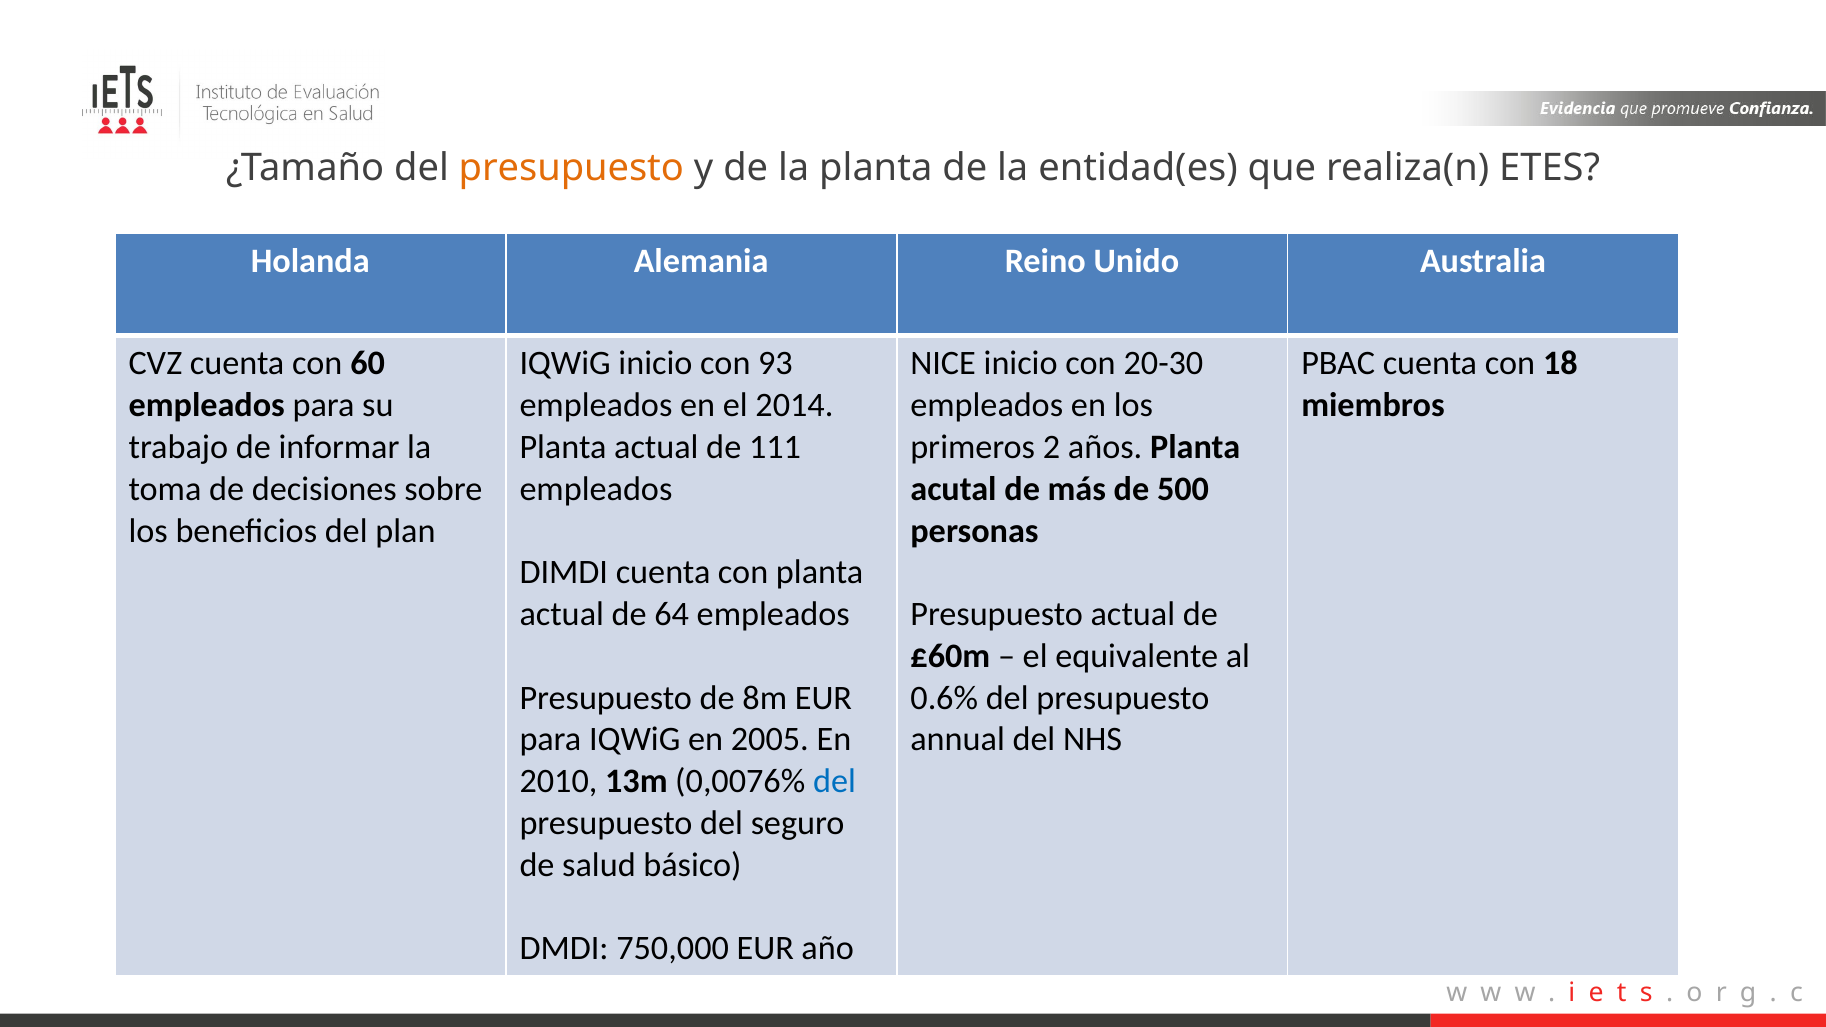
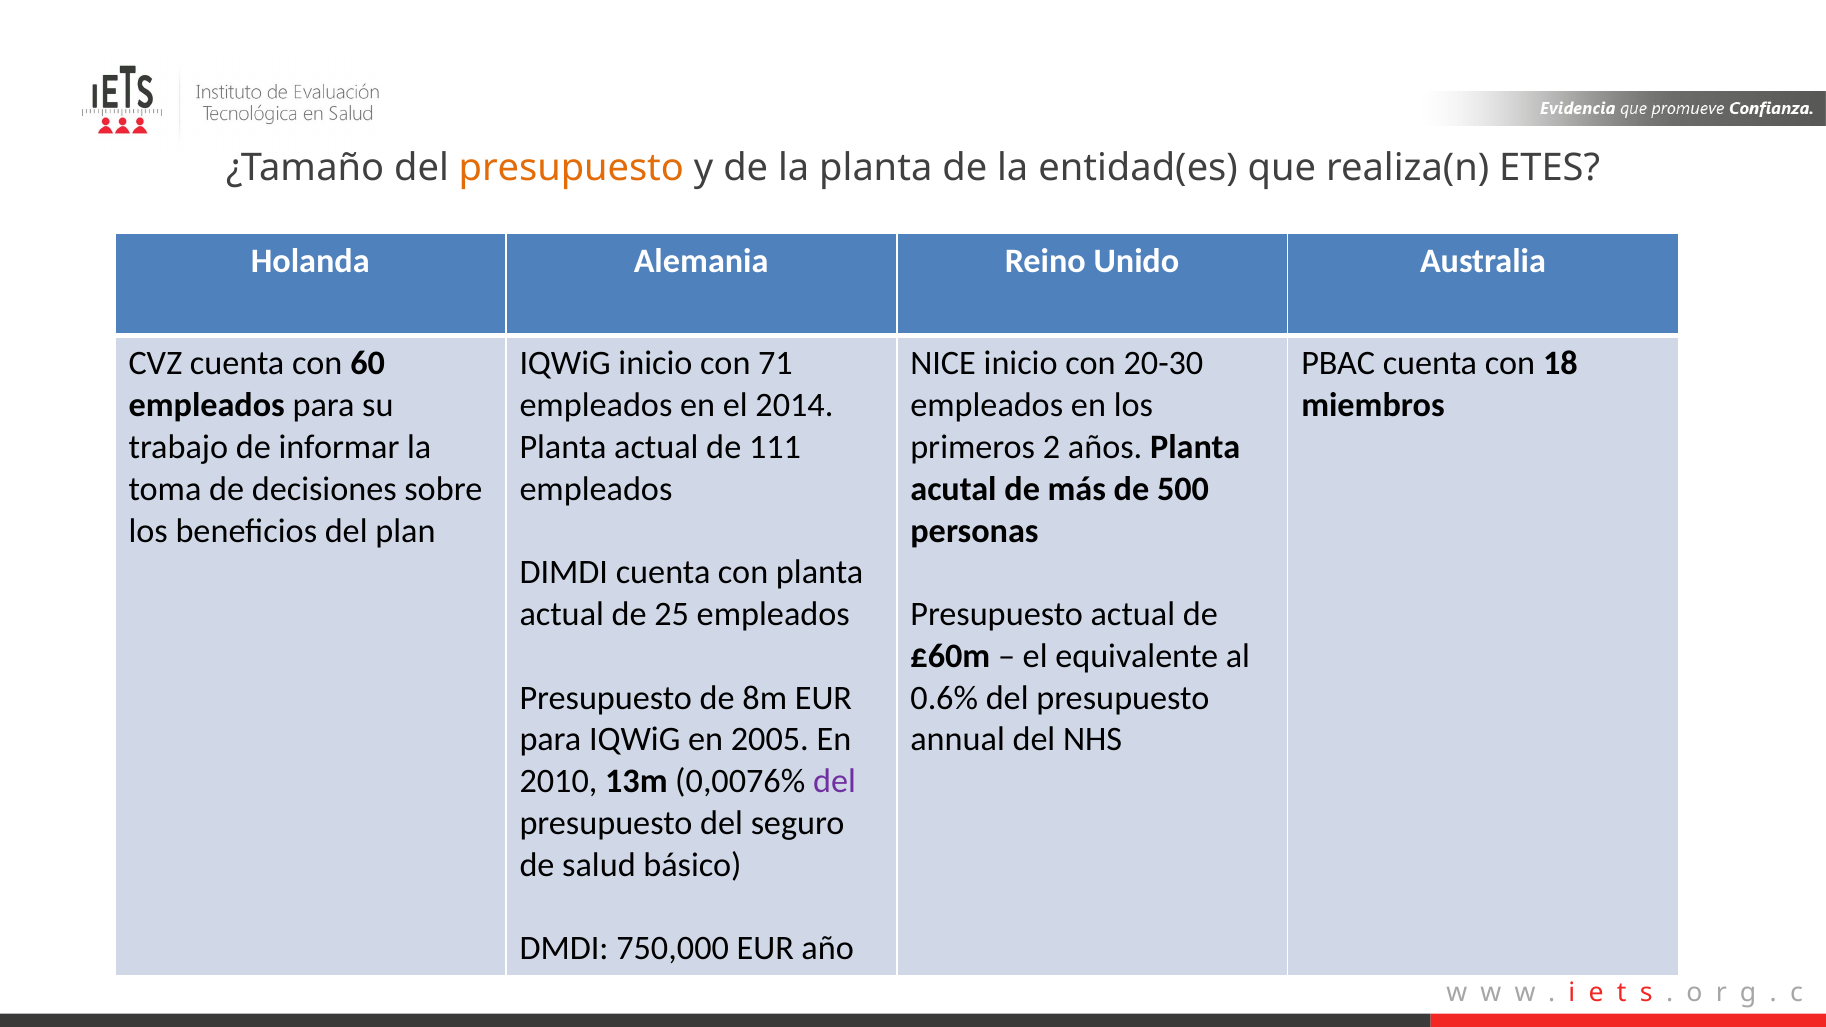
93: 93 -> 71 (775, 364)
64: 64 -> 25 (672, 614)
del colour: blue -> purple (835, 782)
